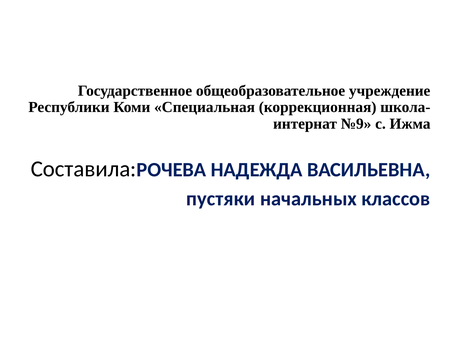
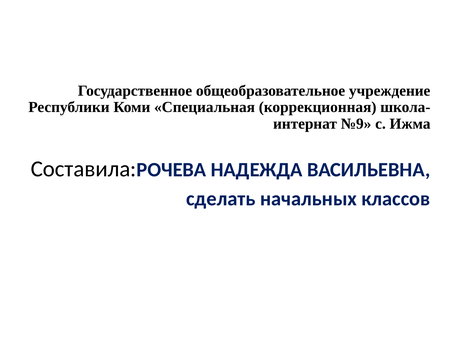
пустяки: пустяки -> сделать (221, 199)
